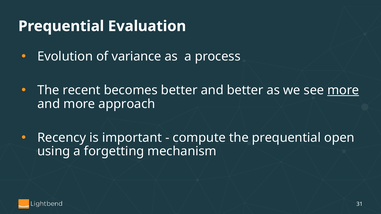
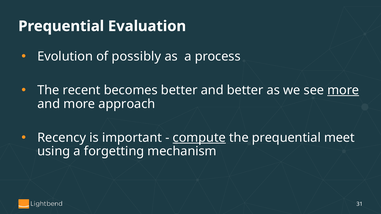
variance: variance -> possibly (136, 57)
compute underline: none -> present (199, 138)
open: open -> meet (339, 138)
